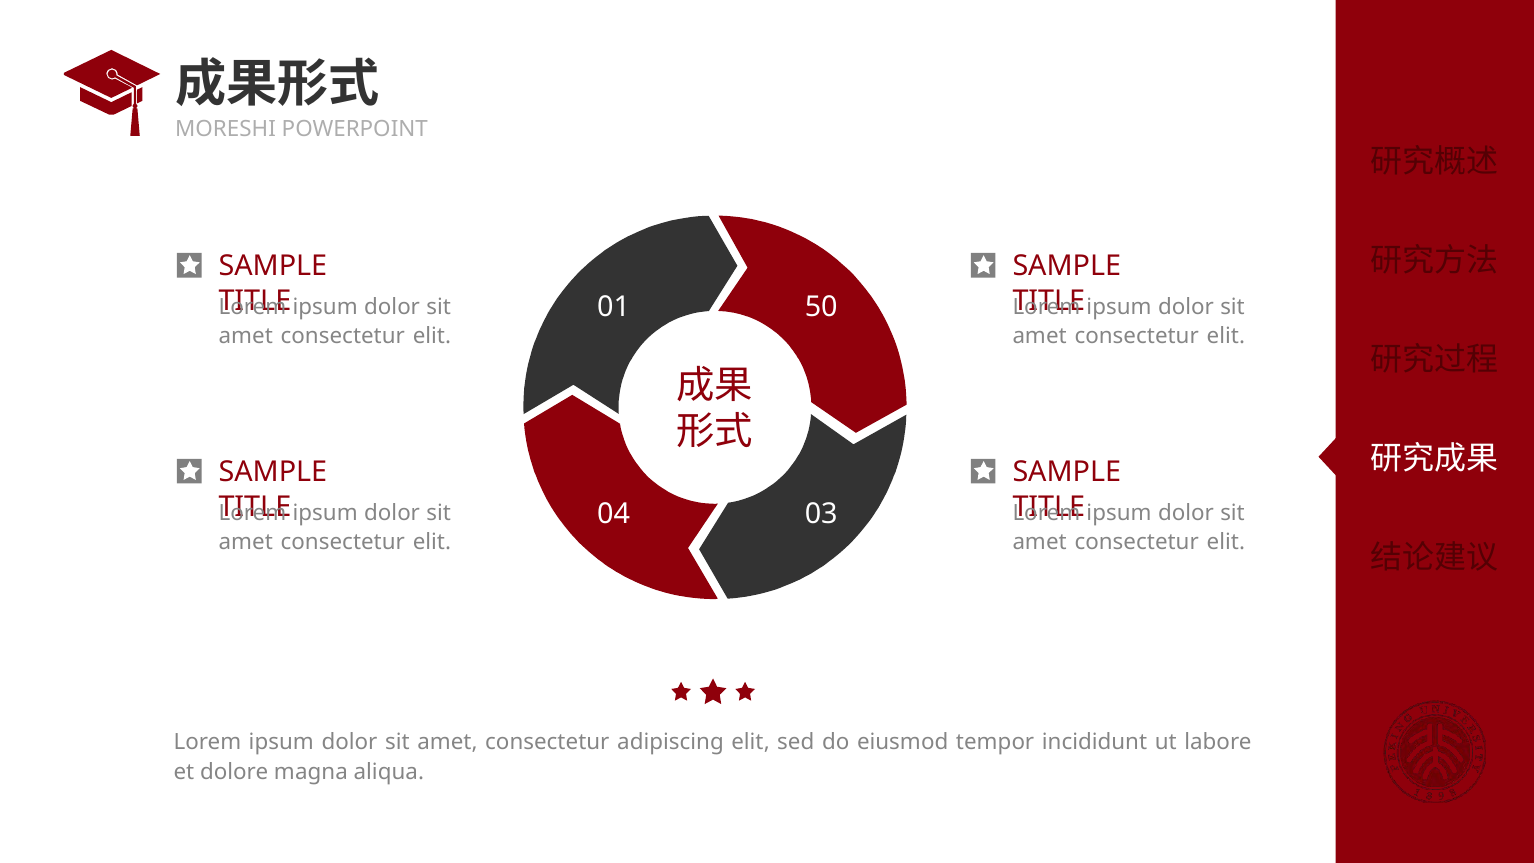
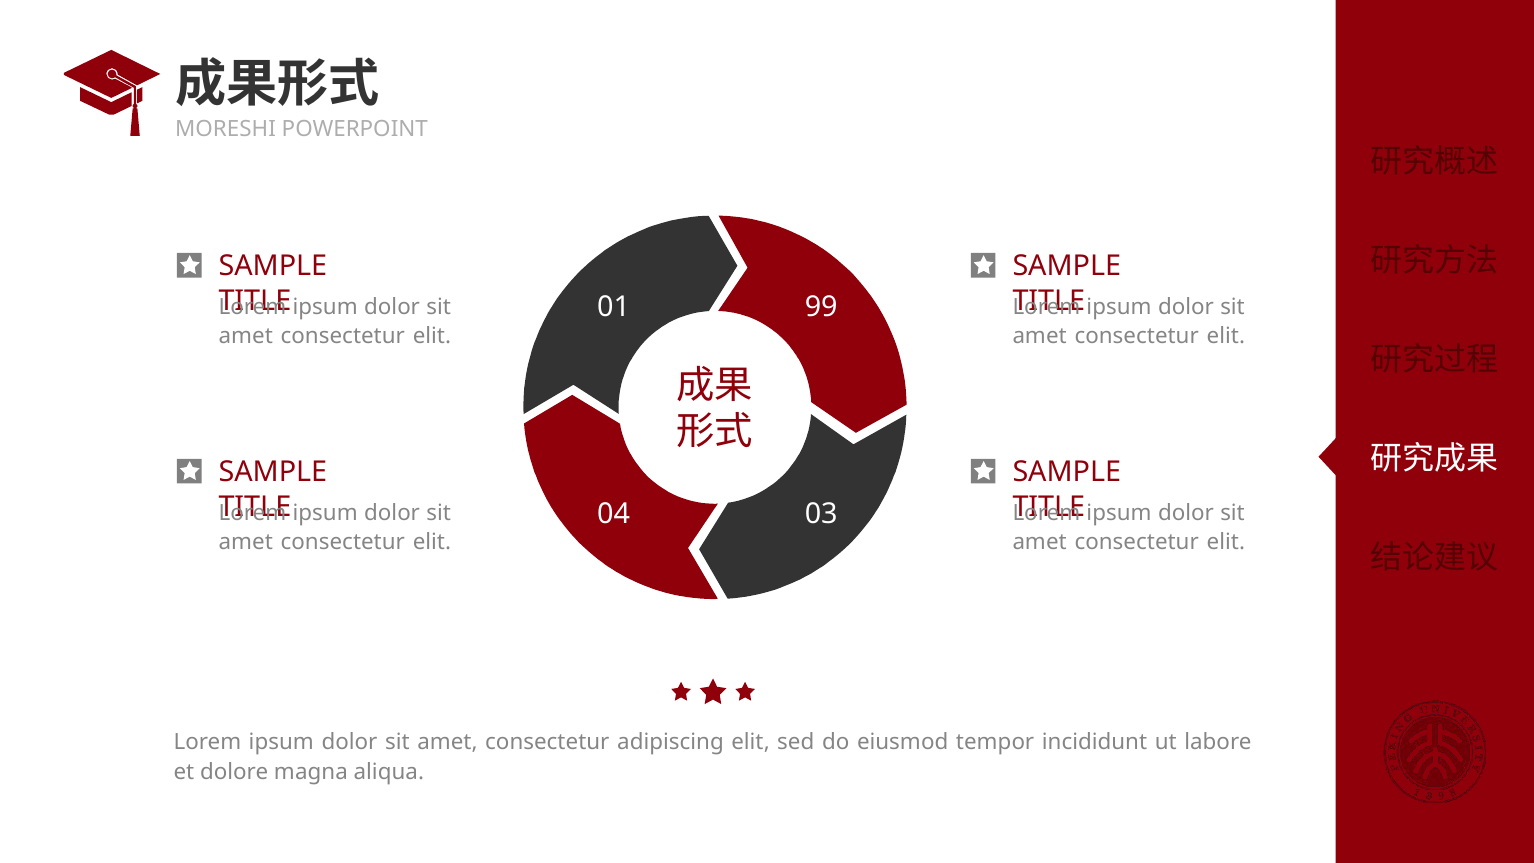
50: 50 -> 99 (821, 307)
